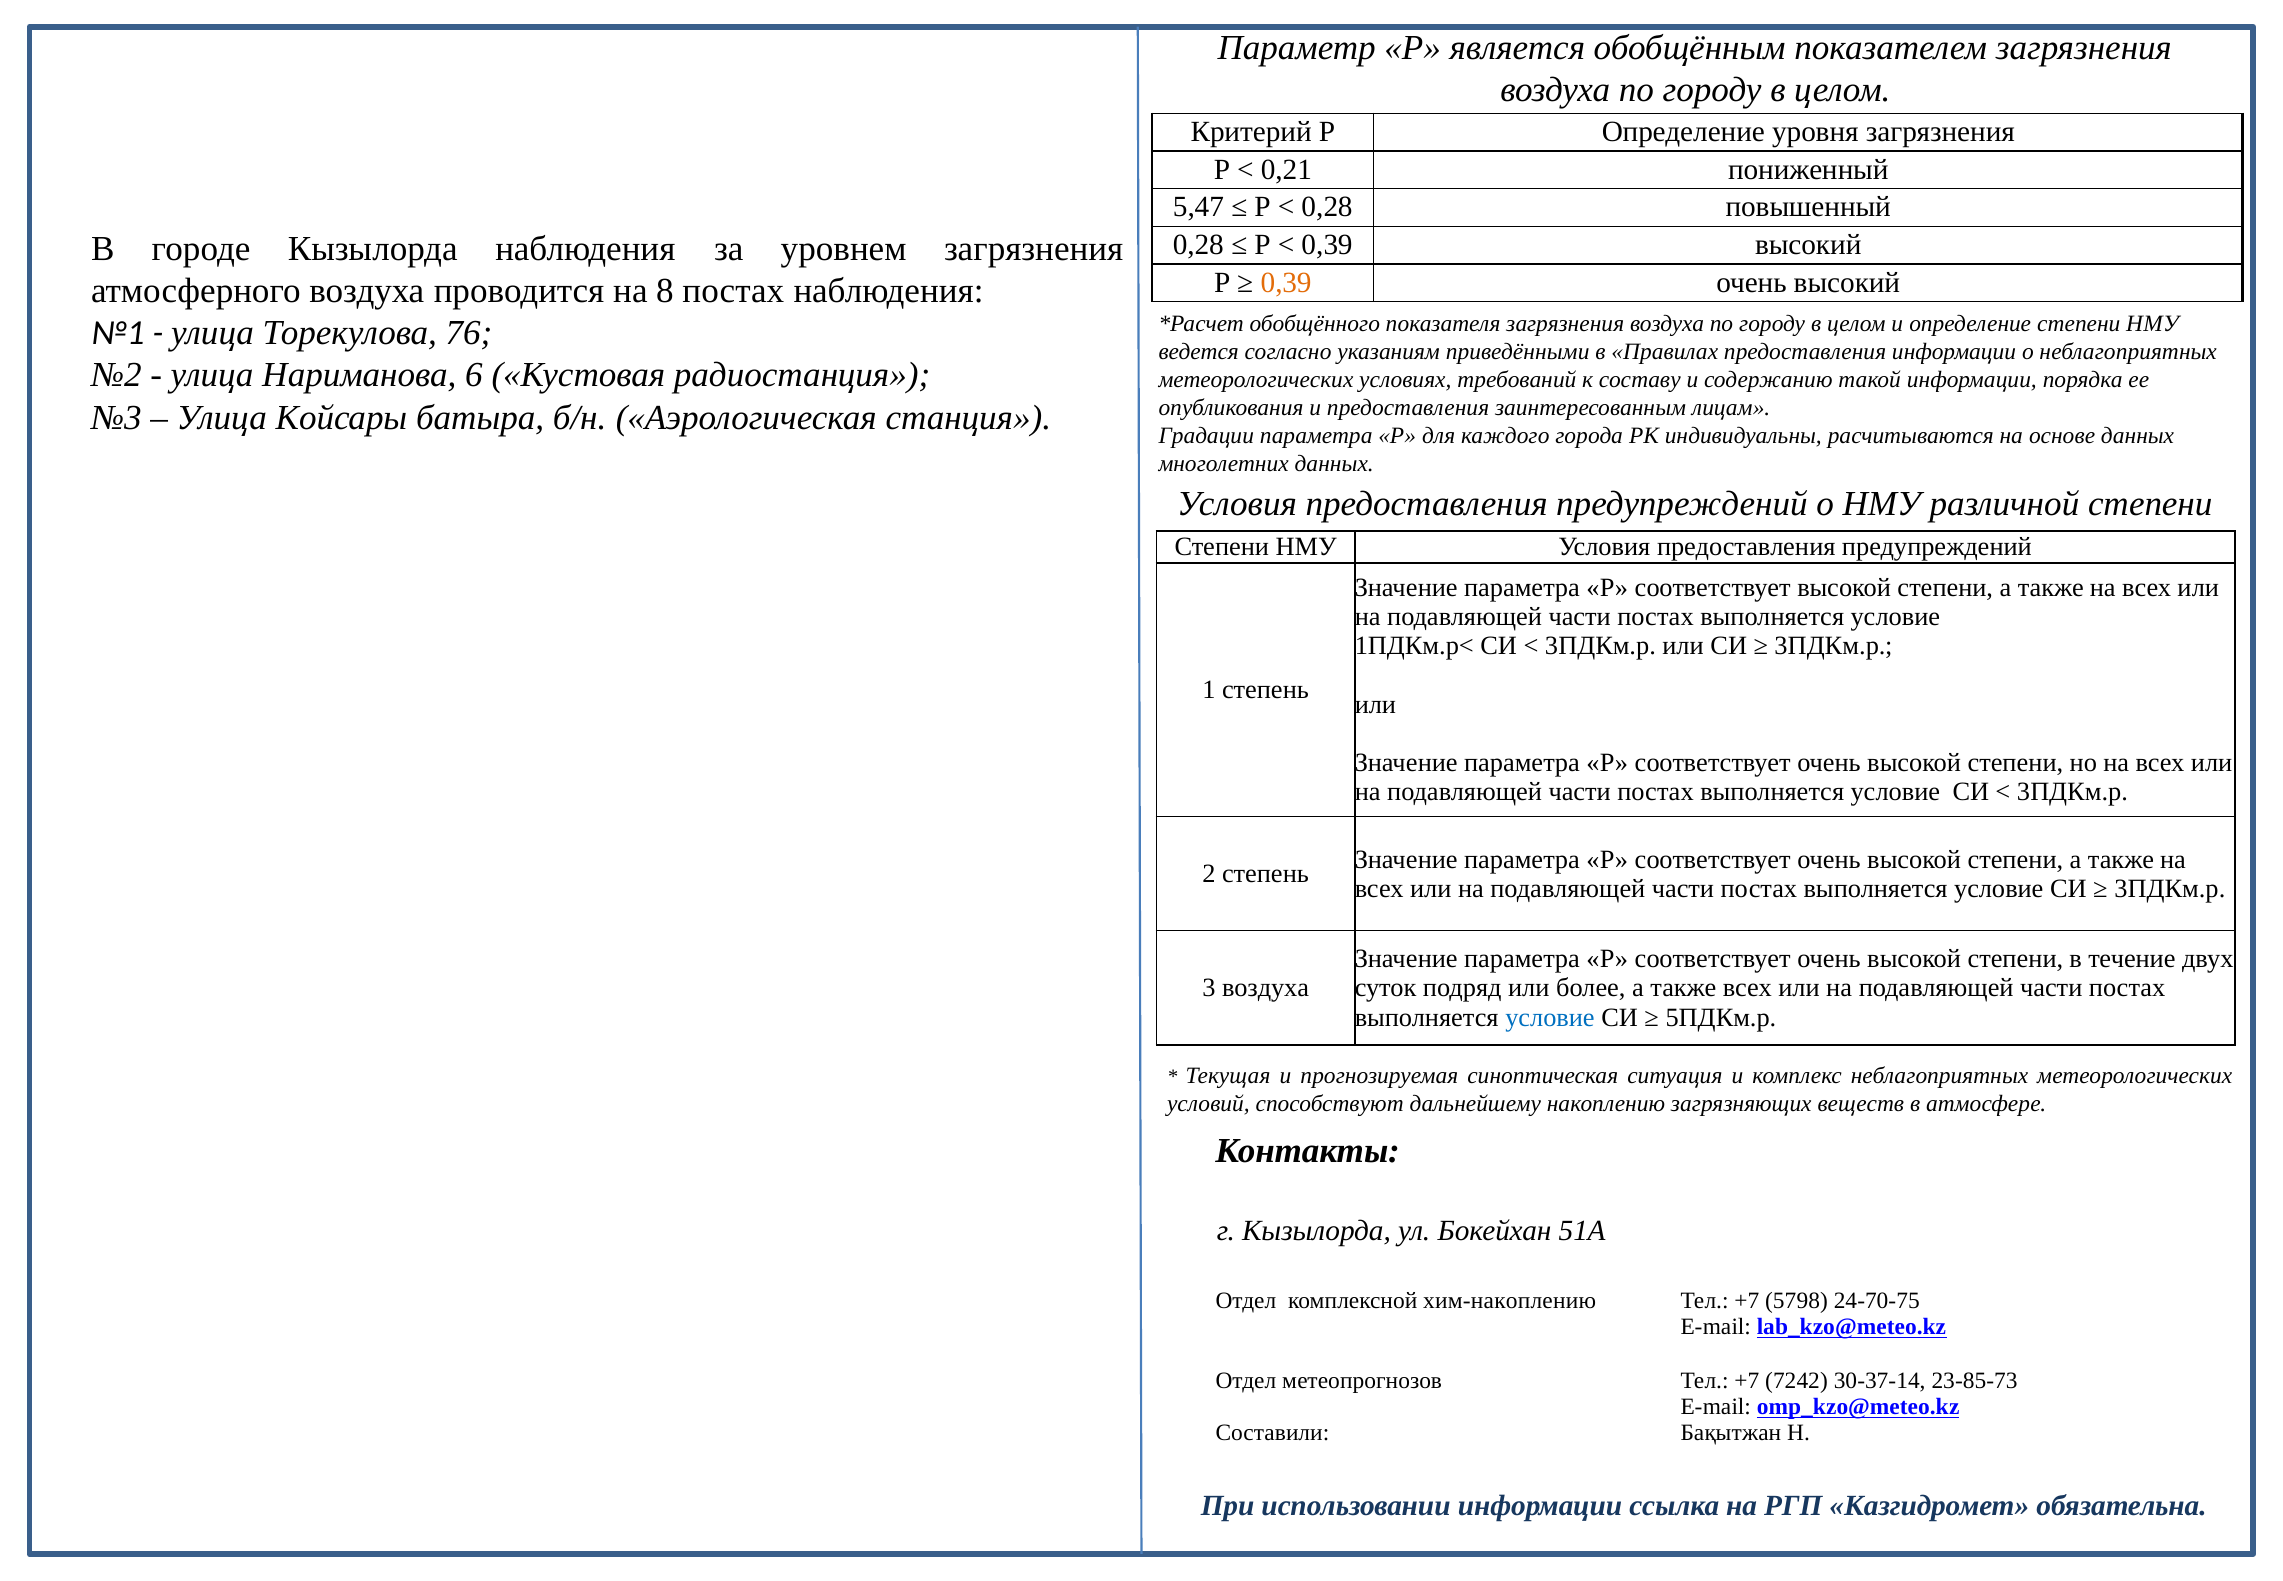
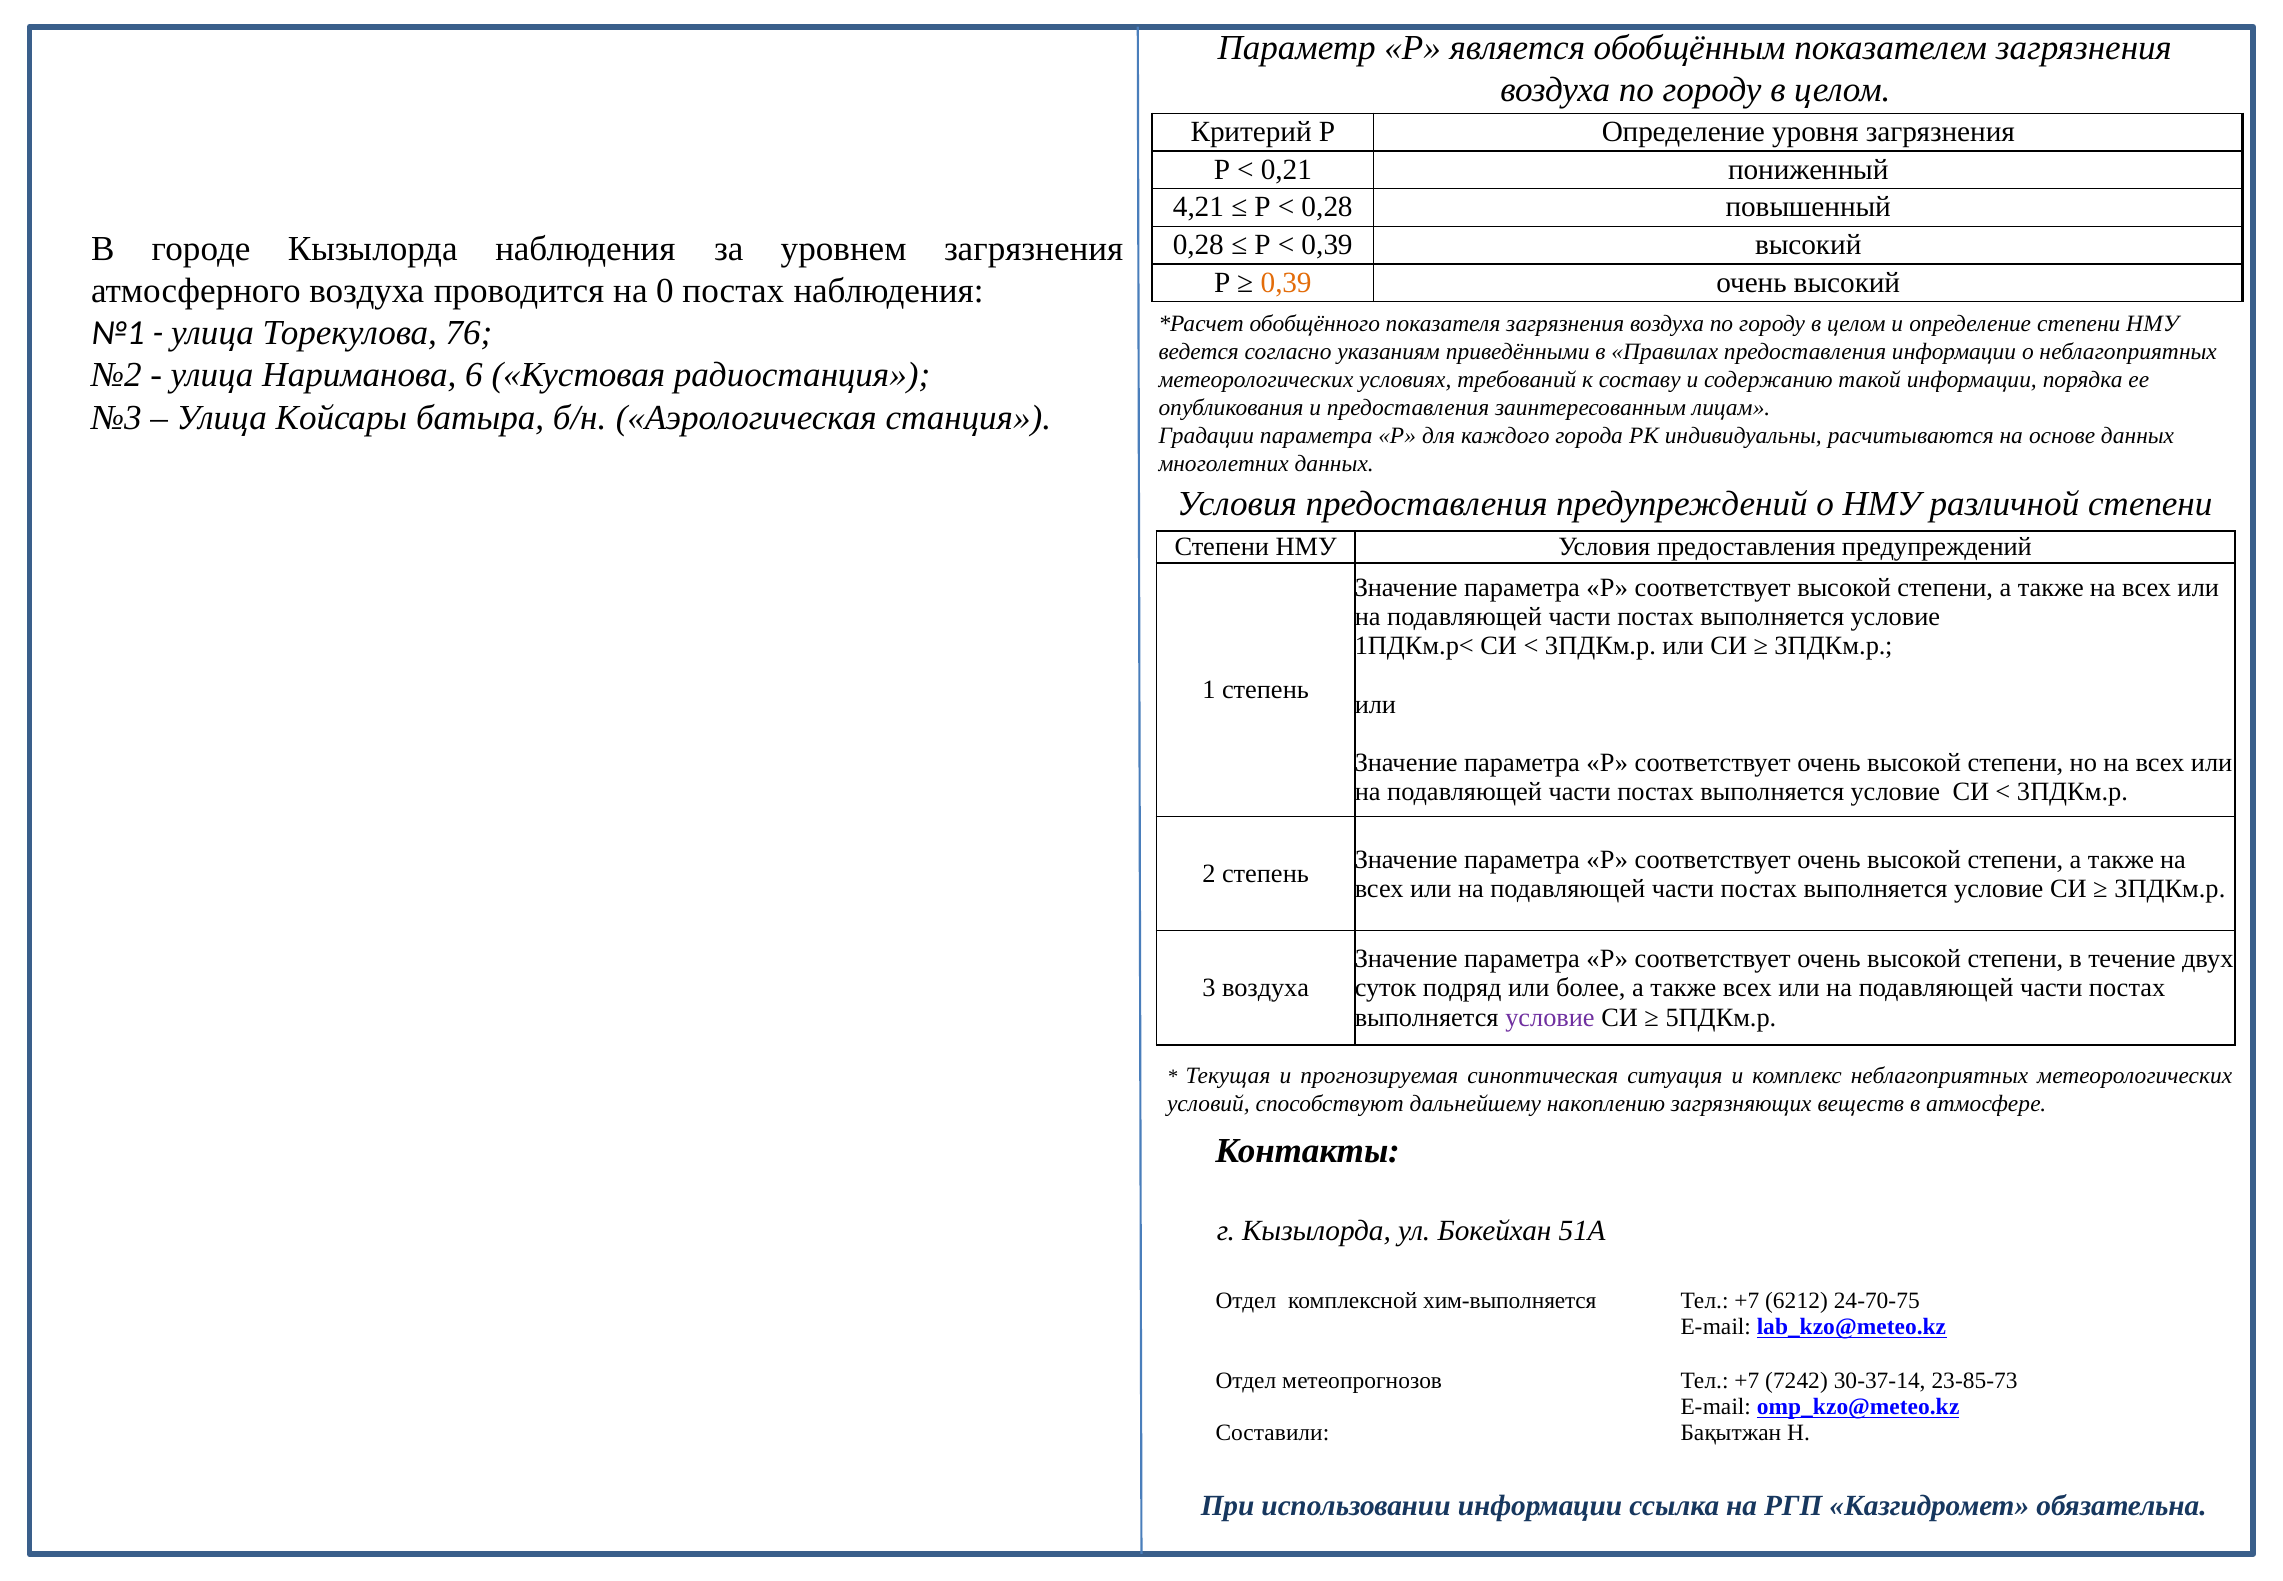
5,47: 5,47 -> 4,21 (1198, 207)
8: 8 -> 0 (665, 291)
условие colour: blue -> purple (1550, 1017)
хим-накоплению: хим-накоплению -> хим-выполняется (1510, 1300)
5798: 5798 -> 6212 (1796, 1300)
